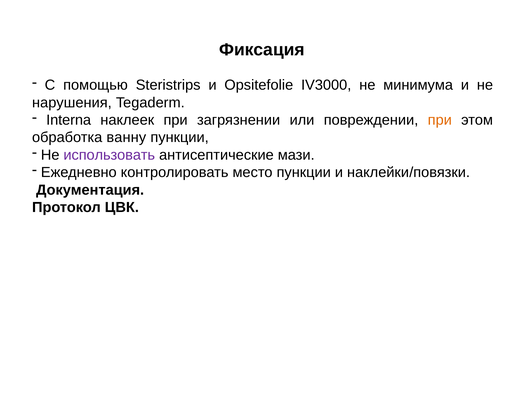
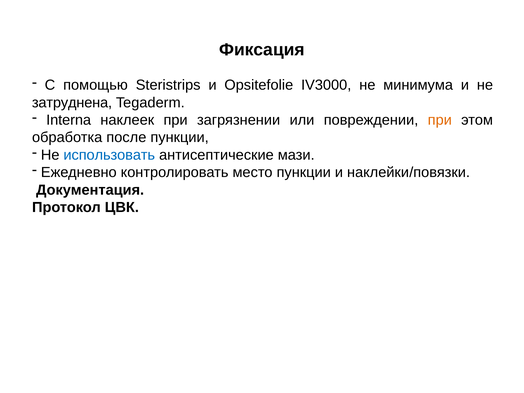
нарушения: нарушения -> затруднена (72, 103)
ванну: ванну -> после (126, 137)
использовать colour: purple -> blue (109, 155)
